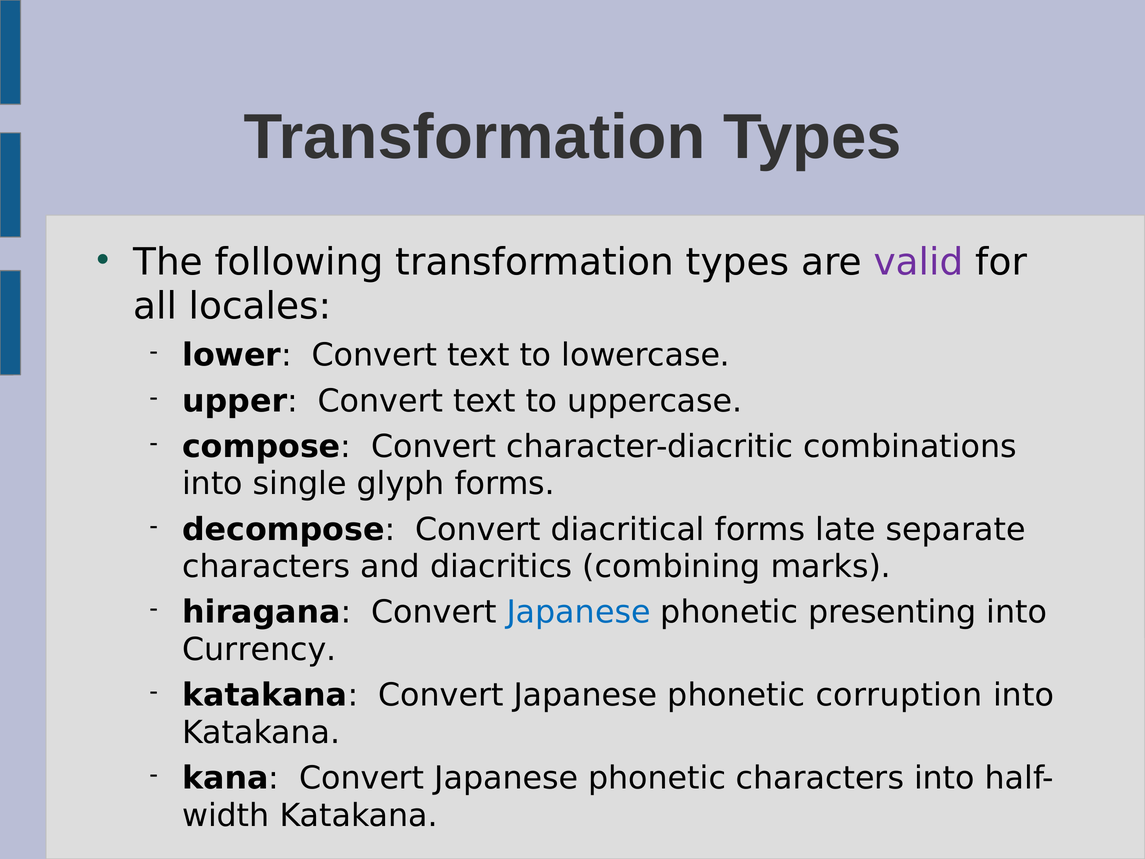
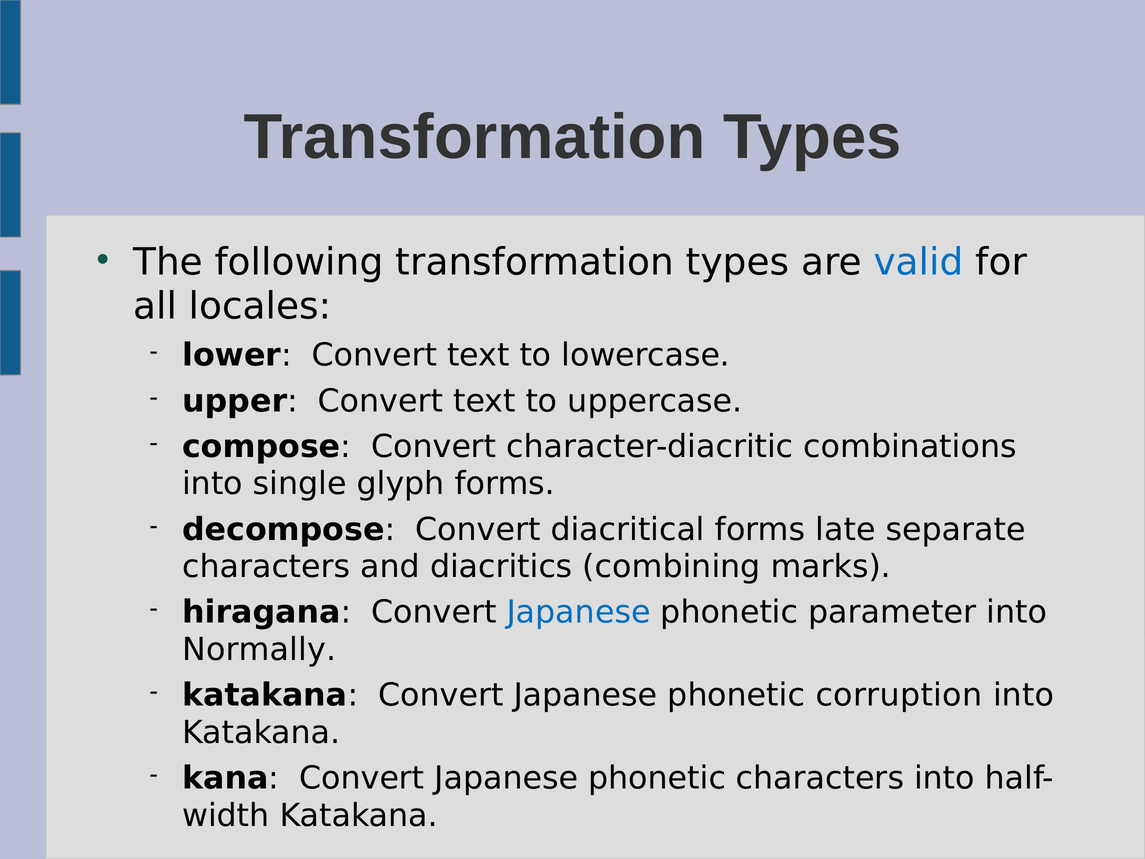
valid colour: purple -> blue (919, 262)
presenting: presenting -> parameter (892, 612)
Currency: Currency -> Normally (259, 650)
